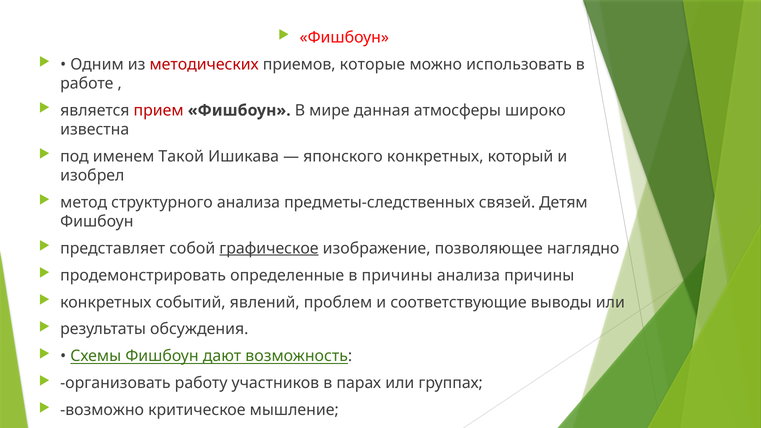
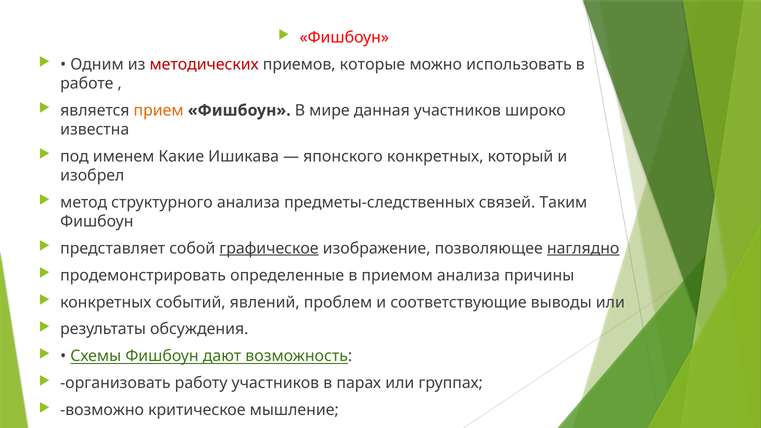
прием colour: red -> orange (159, 110)
данная атмосферы: атмосферы -> участников (457, 110)
Такой: Такой -> Какие (181, 156)
Детям: Детям -> Таким (563, 202)
наглядно underline: none -> present (583, 248)
в причины: причины -> приемом (397, 275)
